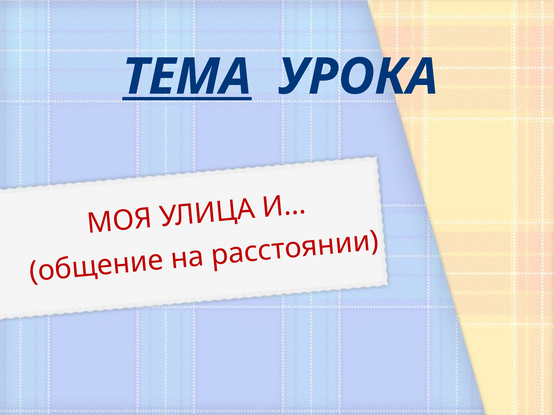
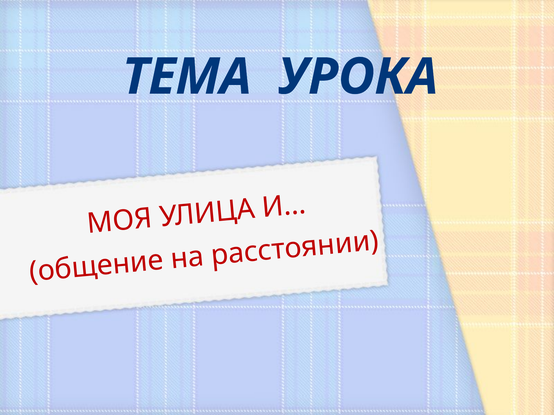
ТЕМА underline: present -> none (187, 77)
